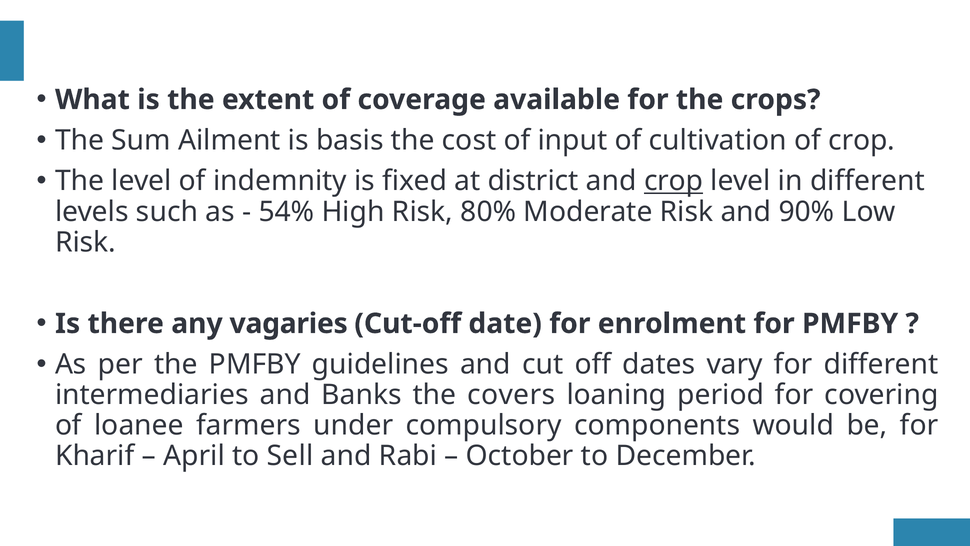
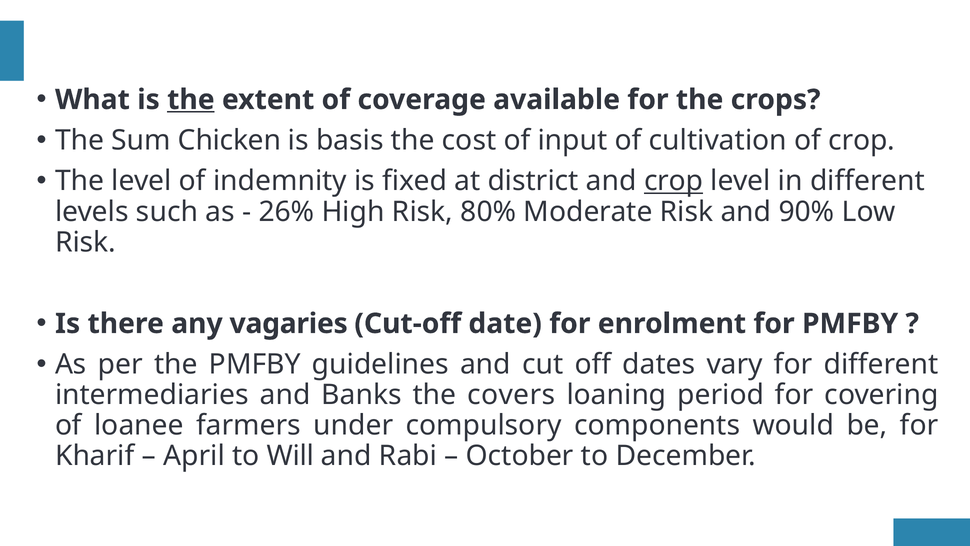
the underline: none -> present (191, 100)
Ailment: Ailment -> Chicken (230, 140)
54%: 54% -> 26% (286, 212)
Sell: Sell -> Will (290, 456)
